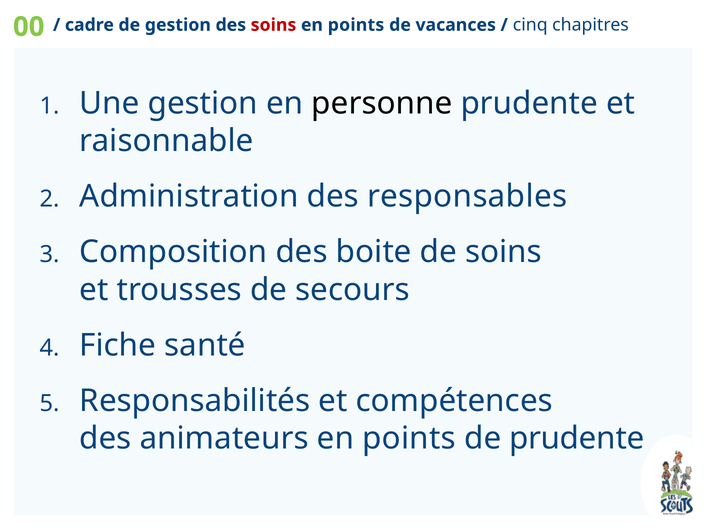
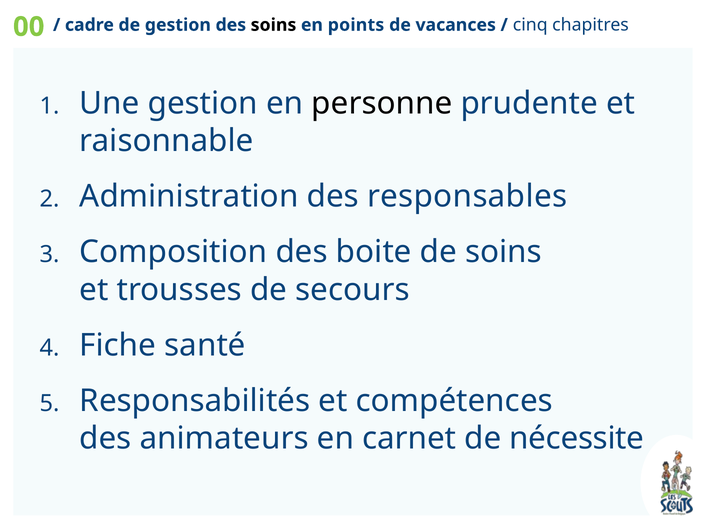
soins colour: red -> black (274, 25)
animateurs en points: points -> carnet (409, 438)
de prudente: prudente -> nécessite (577, 438)
